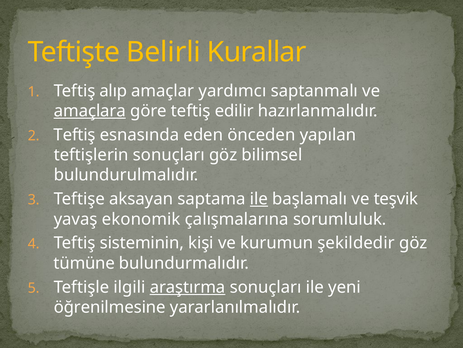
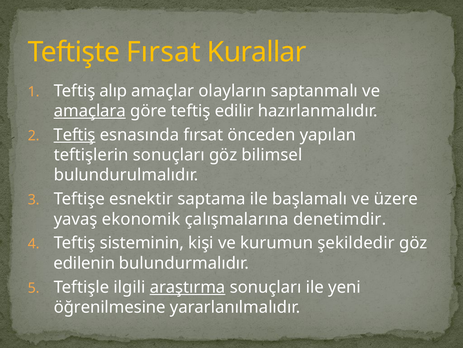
Teftişte Belirli: Belirli -> Fırsat (163, 52)
yardımcı: yardımcı -> olayların (232, 91)
Teftiş underline: none -> present (75, 135)
esnasında eden: eden -> fırsat (203, 135)
aksayan: aksayan -> esnektir (141, 199)
ile underline: present -> none (259, 199)
teşvik: teşvik -> üzere (396, 199)
sorumluluk: sorumluluk -> denetimdir (340, 219)
tümüne: tümüne -> edilenin (84, 263)
